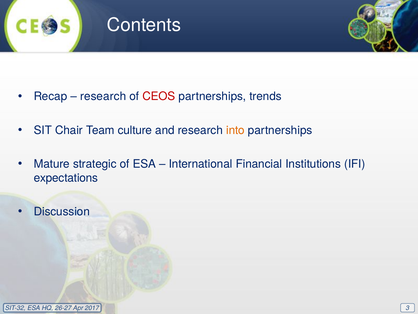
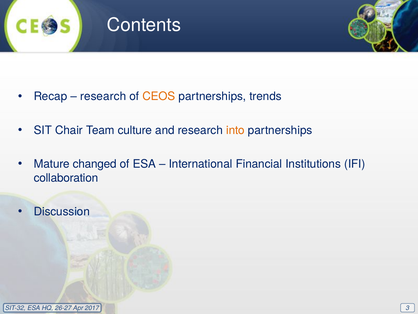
CEOS colour: red -> orange (159, 96)
strategic: strategic -> changed (95, 164)
expectations: expectations -> collaboration (66, 178)
